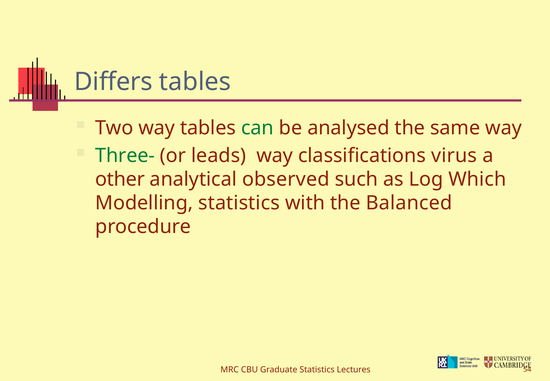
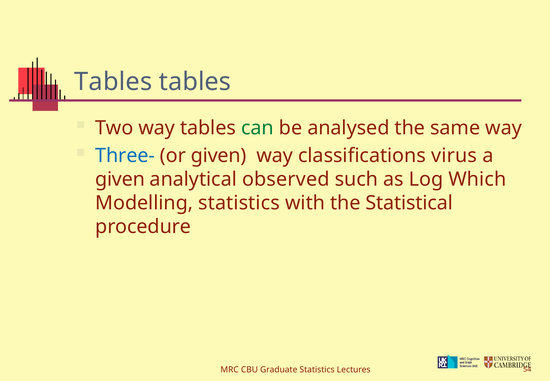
Differs: Differs -> Tables (113, 82)
Three- colour: green -> blue (125, 156)
or leads: leads -> given (219, 156)
other: other -> given (120, 179)
Balanced: Balanced -> Statistical (409, 203)
